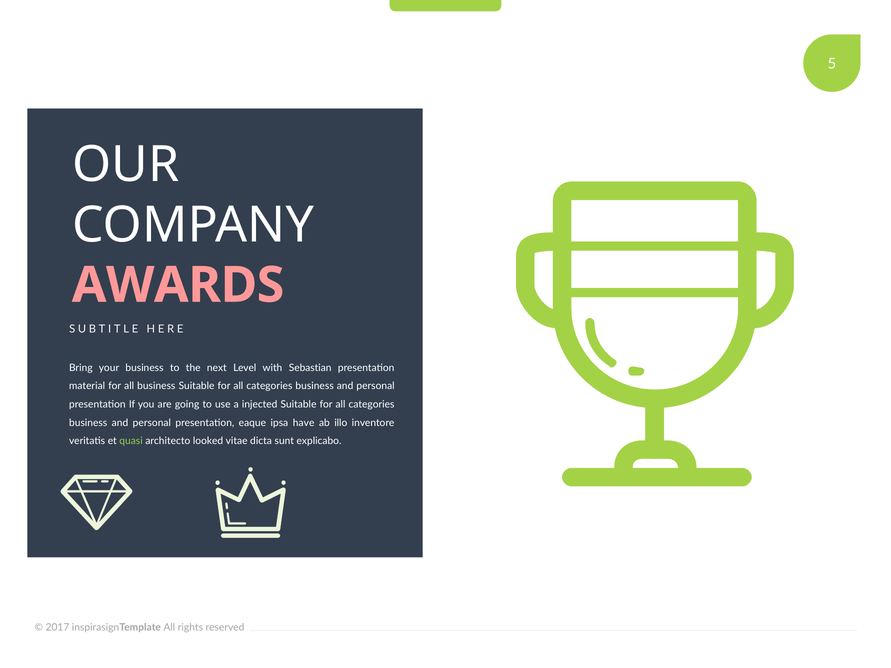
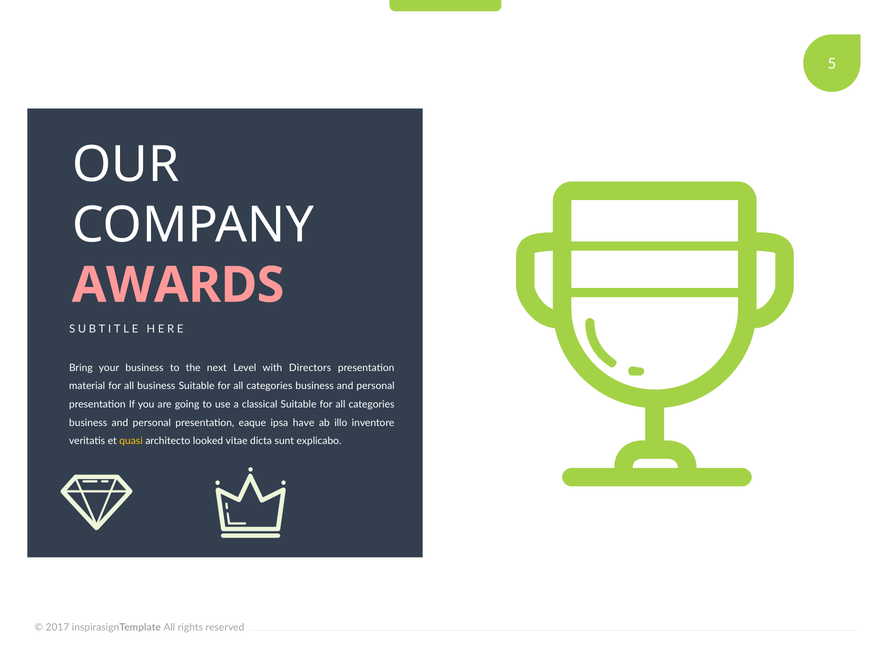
Sebastian: Sebastian -> Directors (310, 368)
injected: injected -> classical (260, 405)
quasi colour: light green -> yellow (131, 441)
